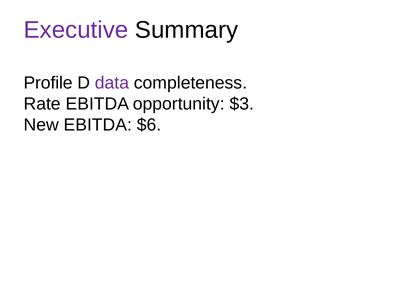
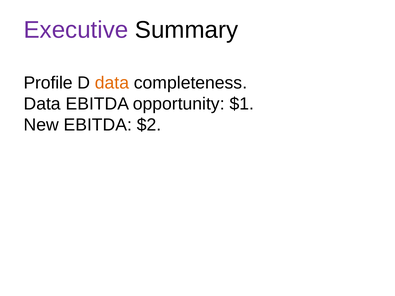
data colour: purple -> orange (112, 83)
Rate: Rate -> Data (42, 104)
$3: $3 -> $1 (242, 104)
$6: $6 -> $2 (149, 125)
